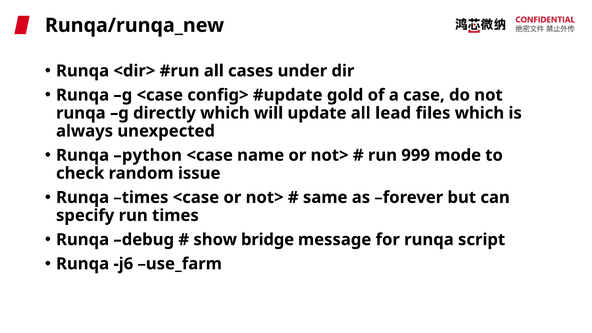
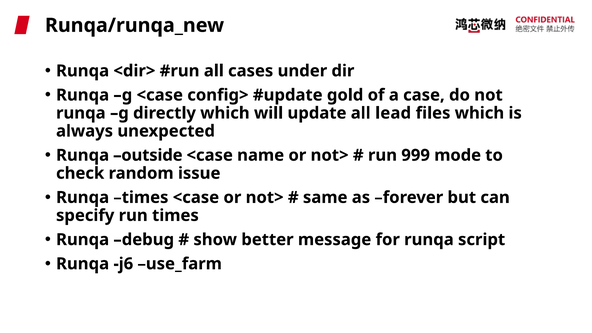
python: python -> outside (148, 155)
bridge: bridge -> better (267, 240)
